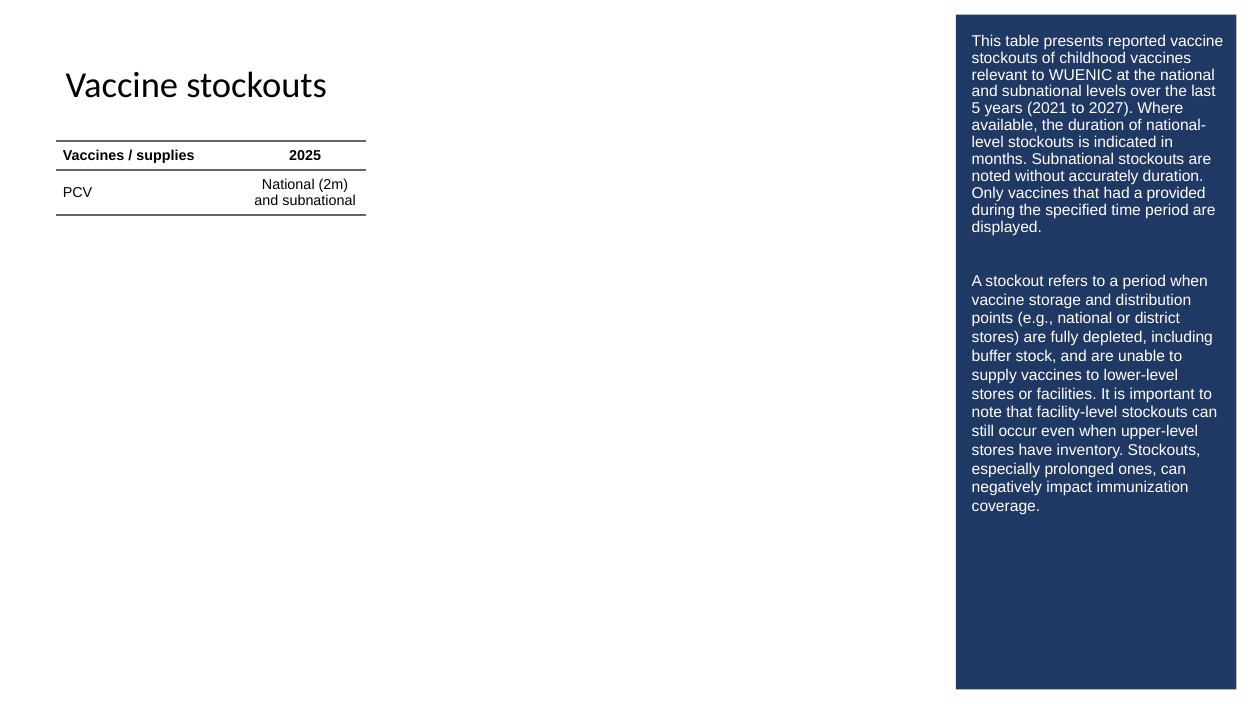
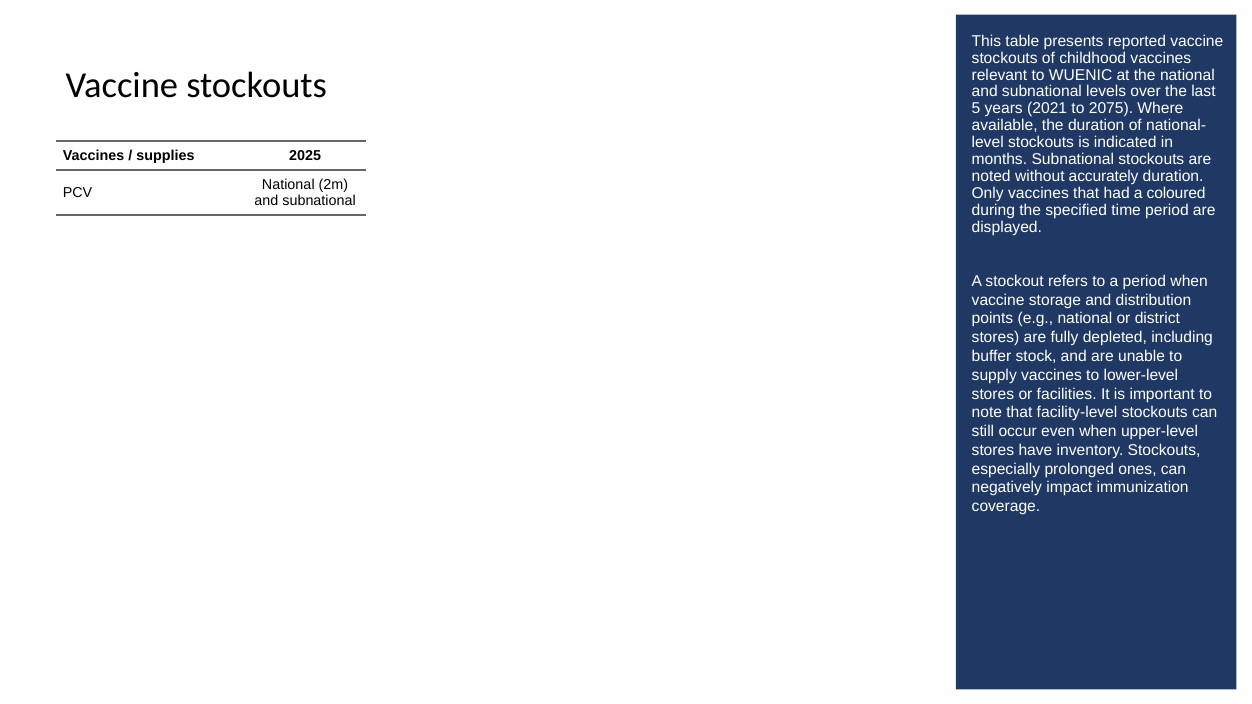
2027: 2027 -> 2075 (1111, 109)
provided: provided -> coloured (1176, 193)
